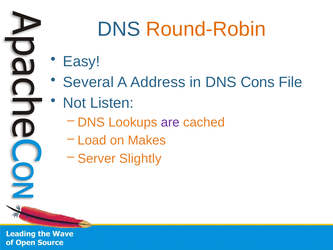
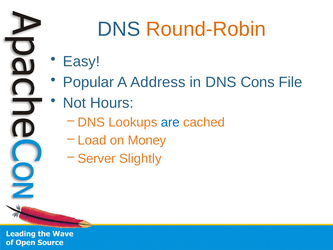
Several: Several -> Popular (88, 82)
Listen: Listen -> Hours (112, 103)
are colour: purple -> blue (170, 122)
Makes: Makes -> Money (147, 140)
